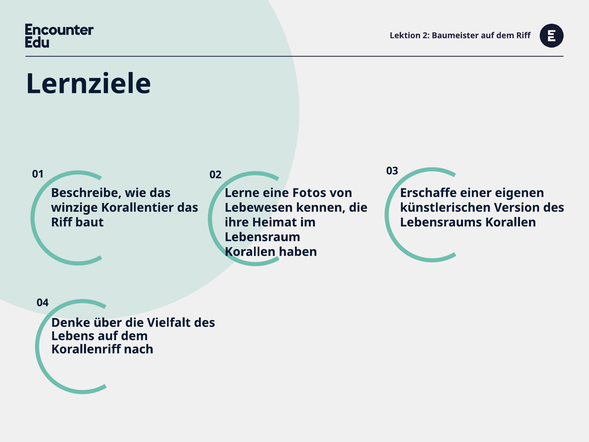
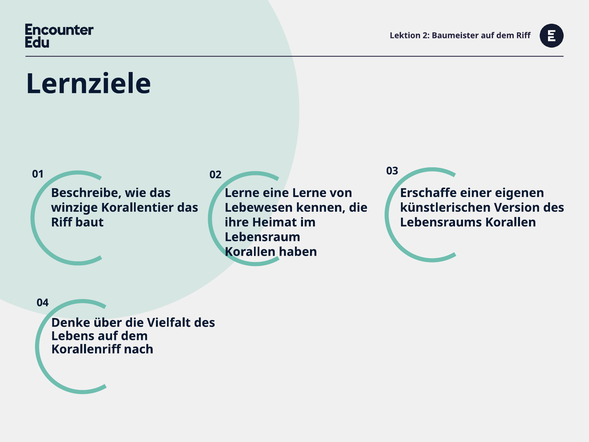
eine Fotos: Fotos -> Lerne (309, 193)
